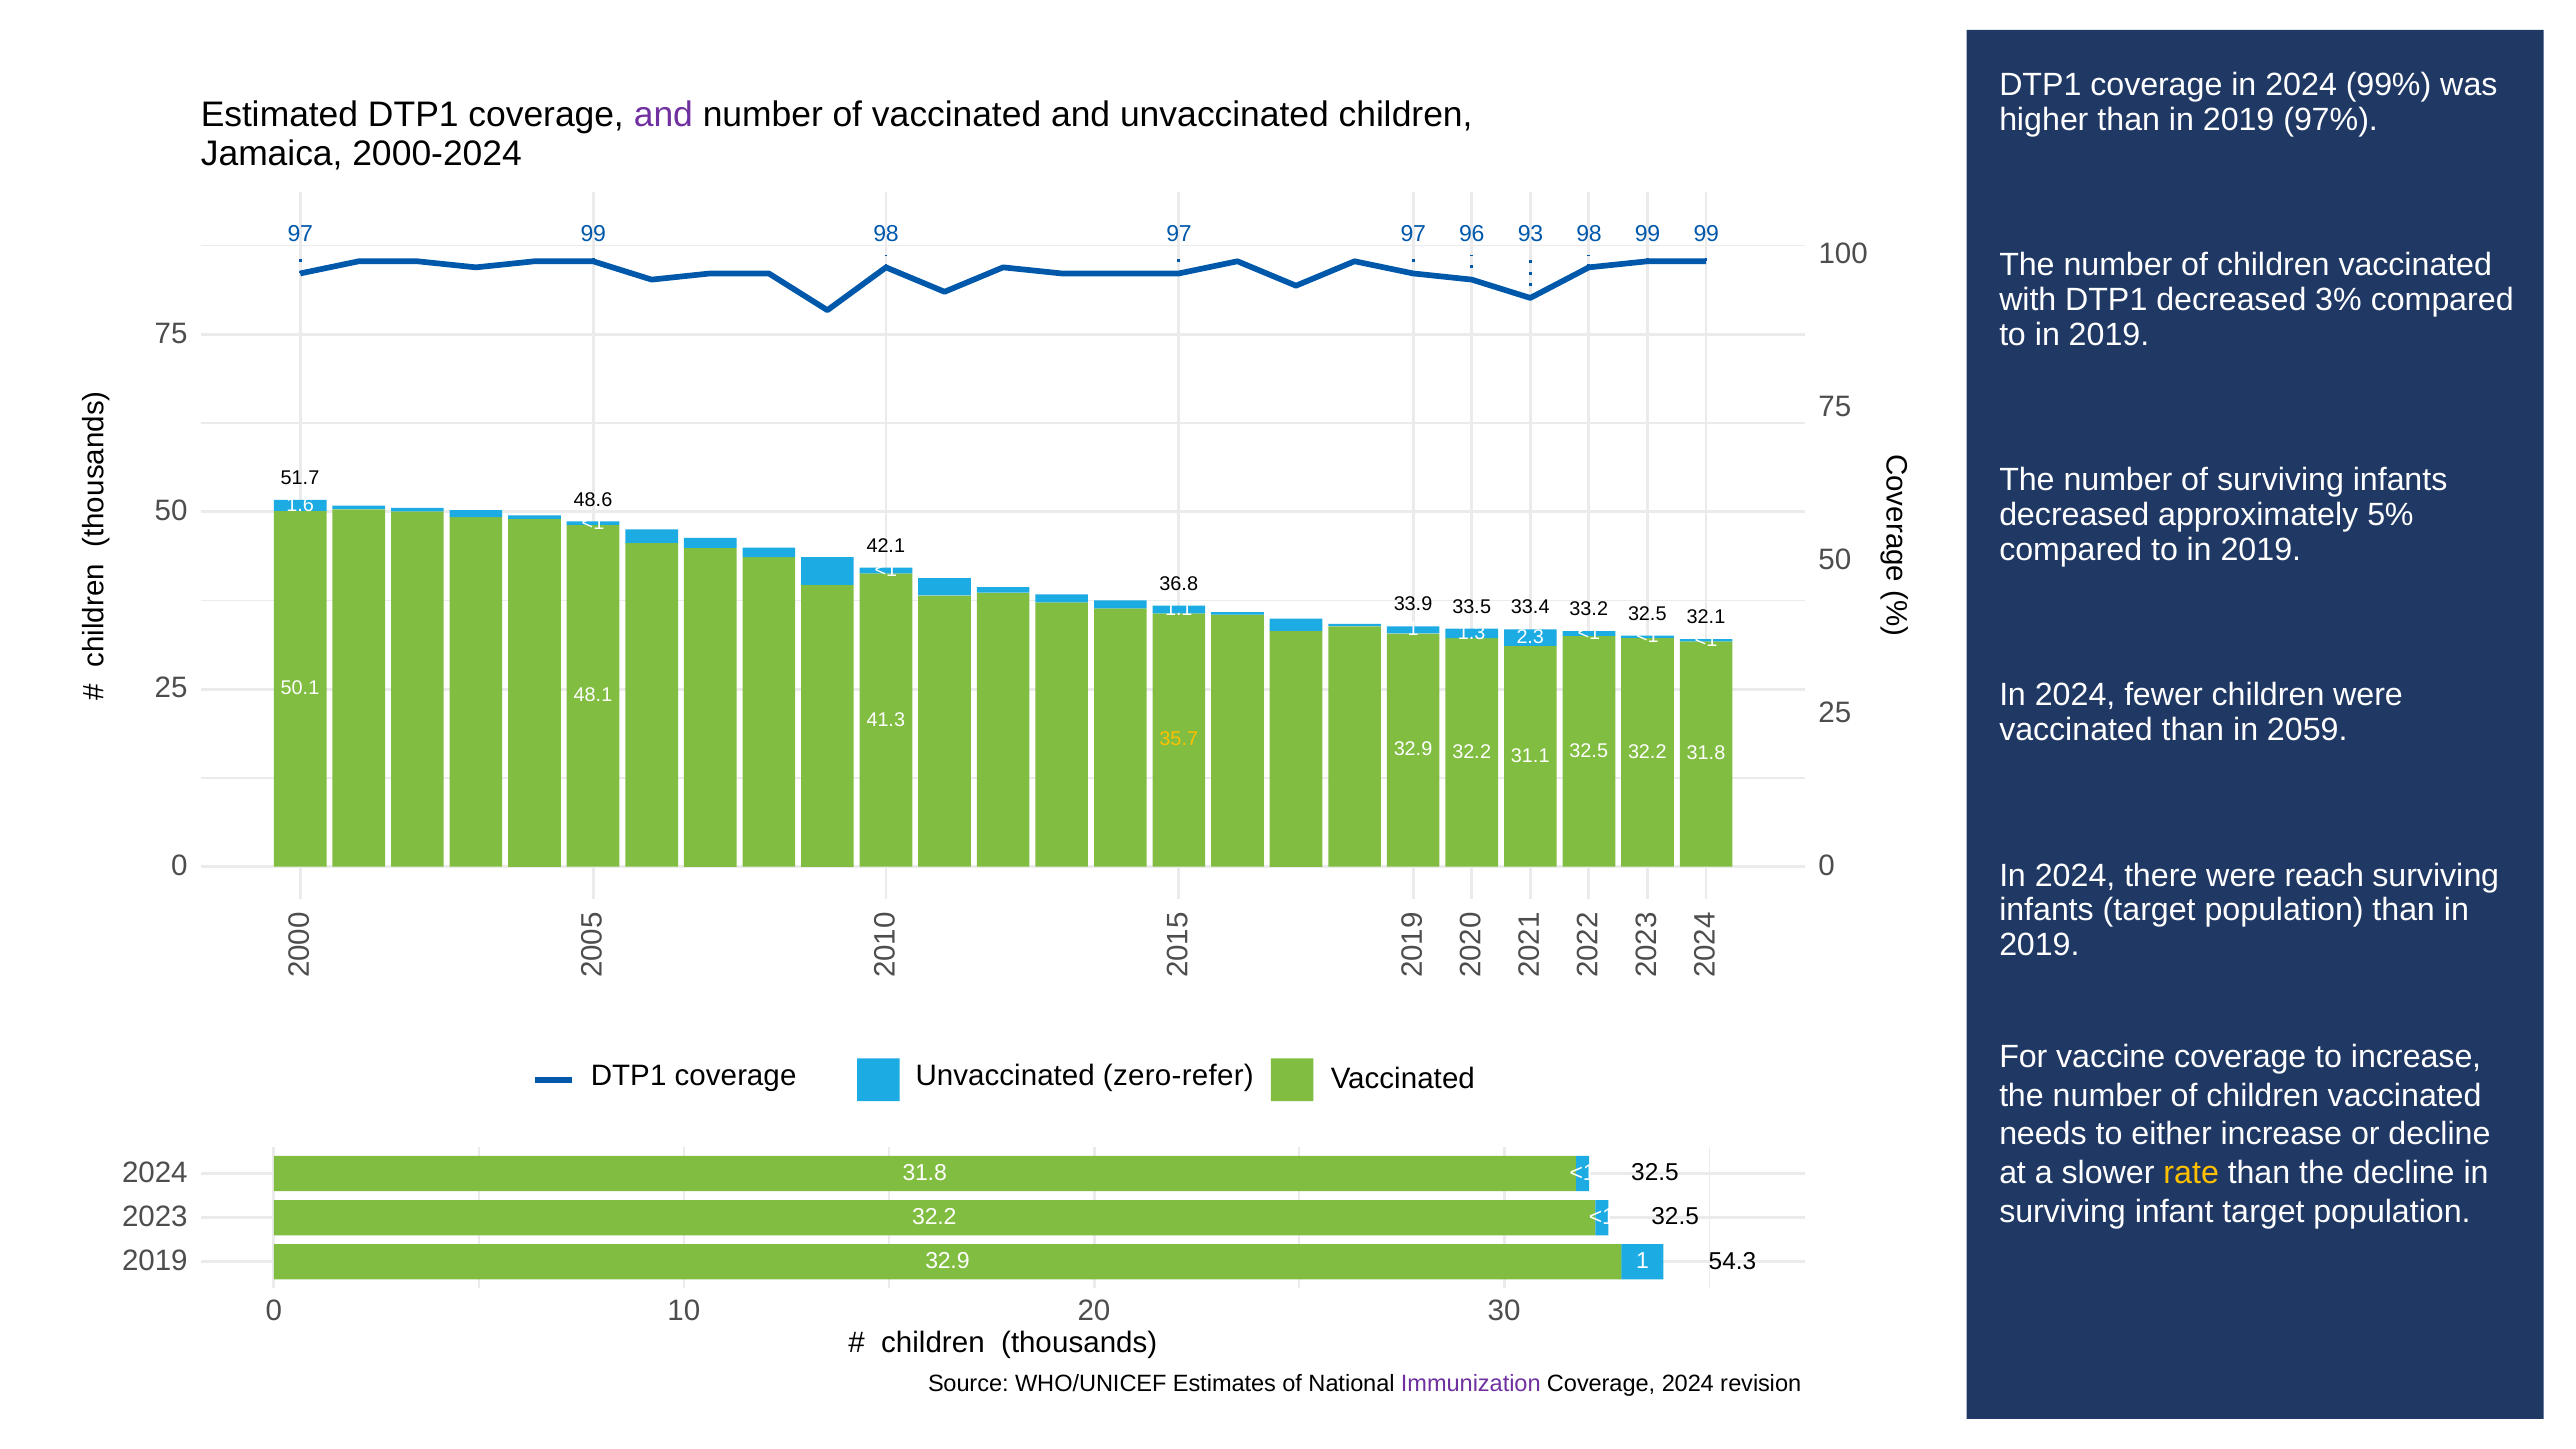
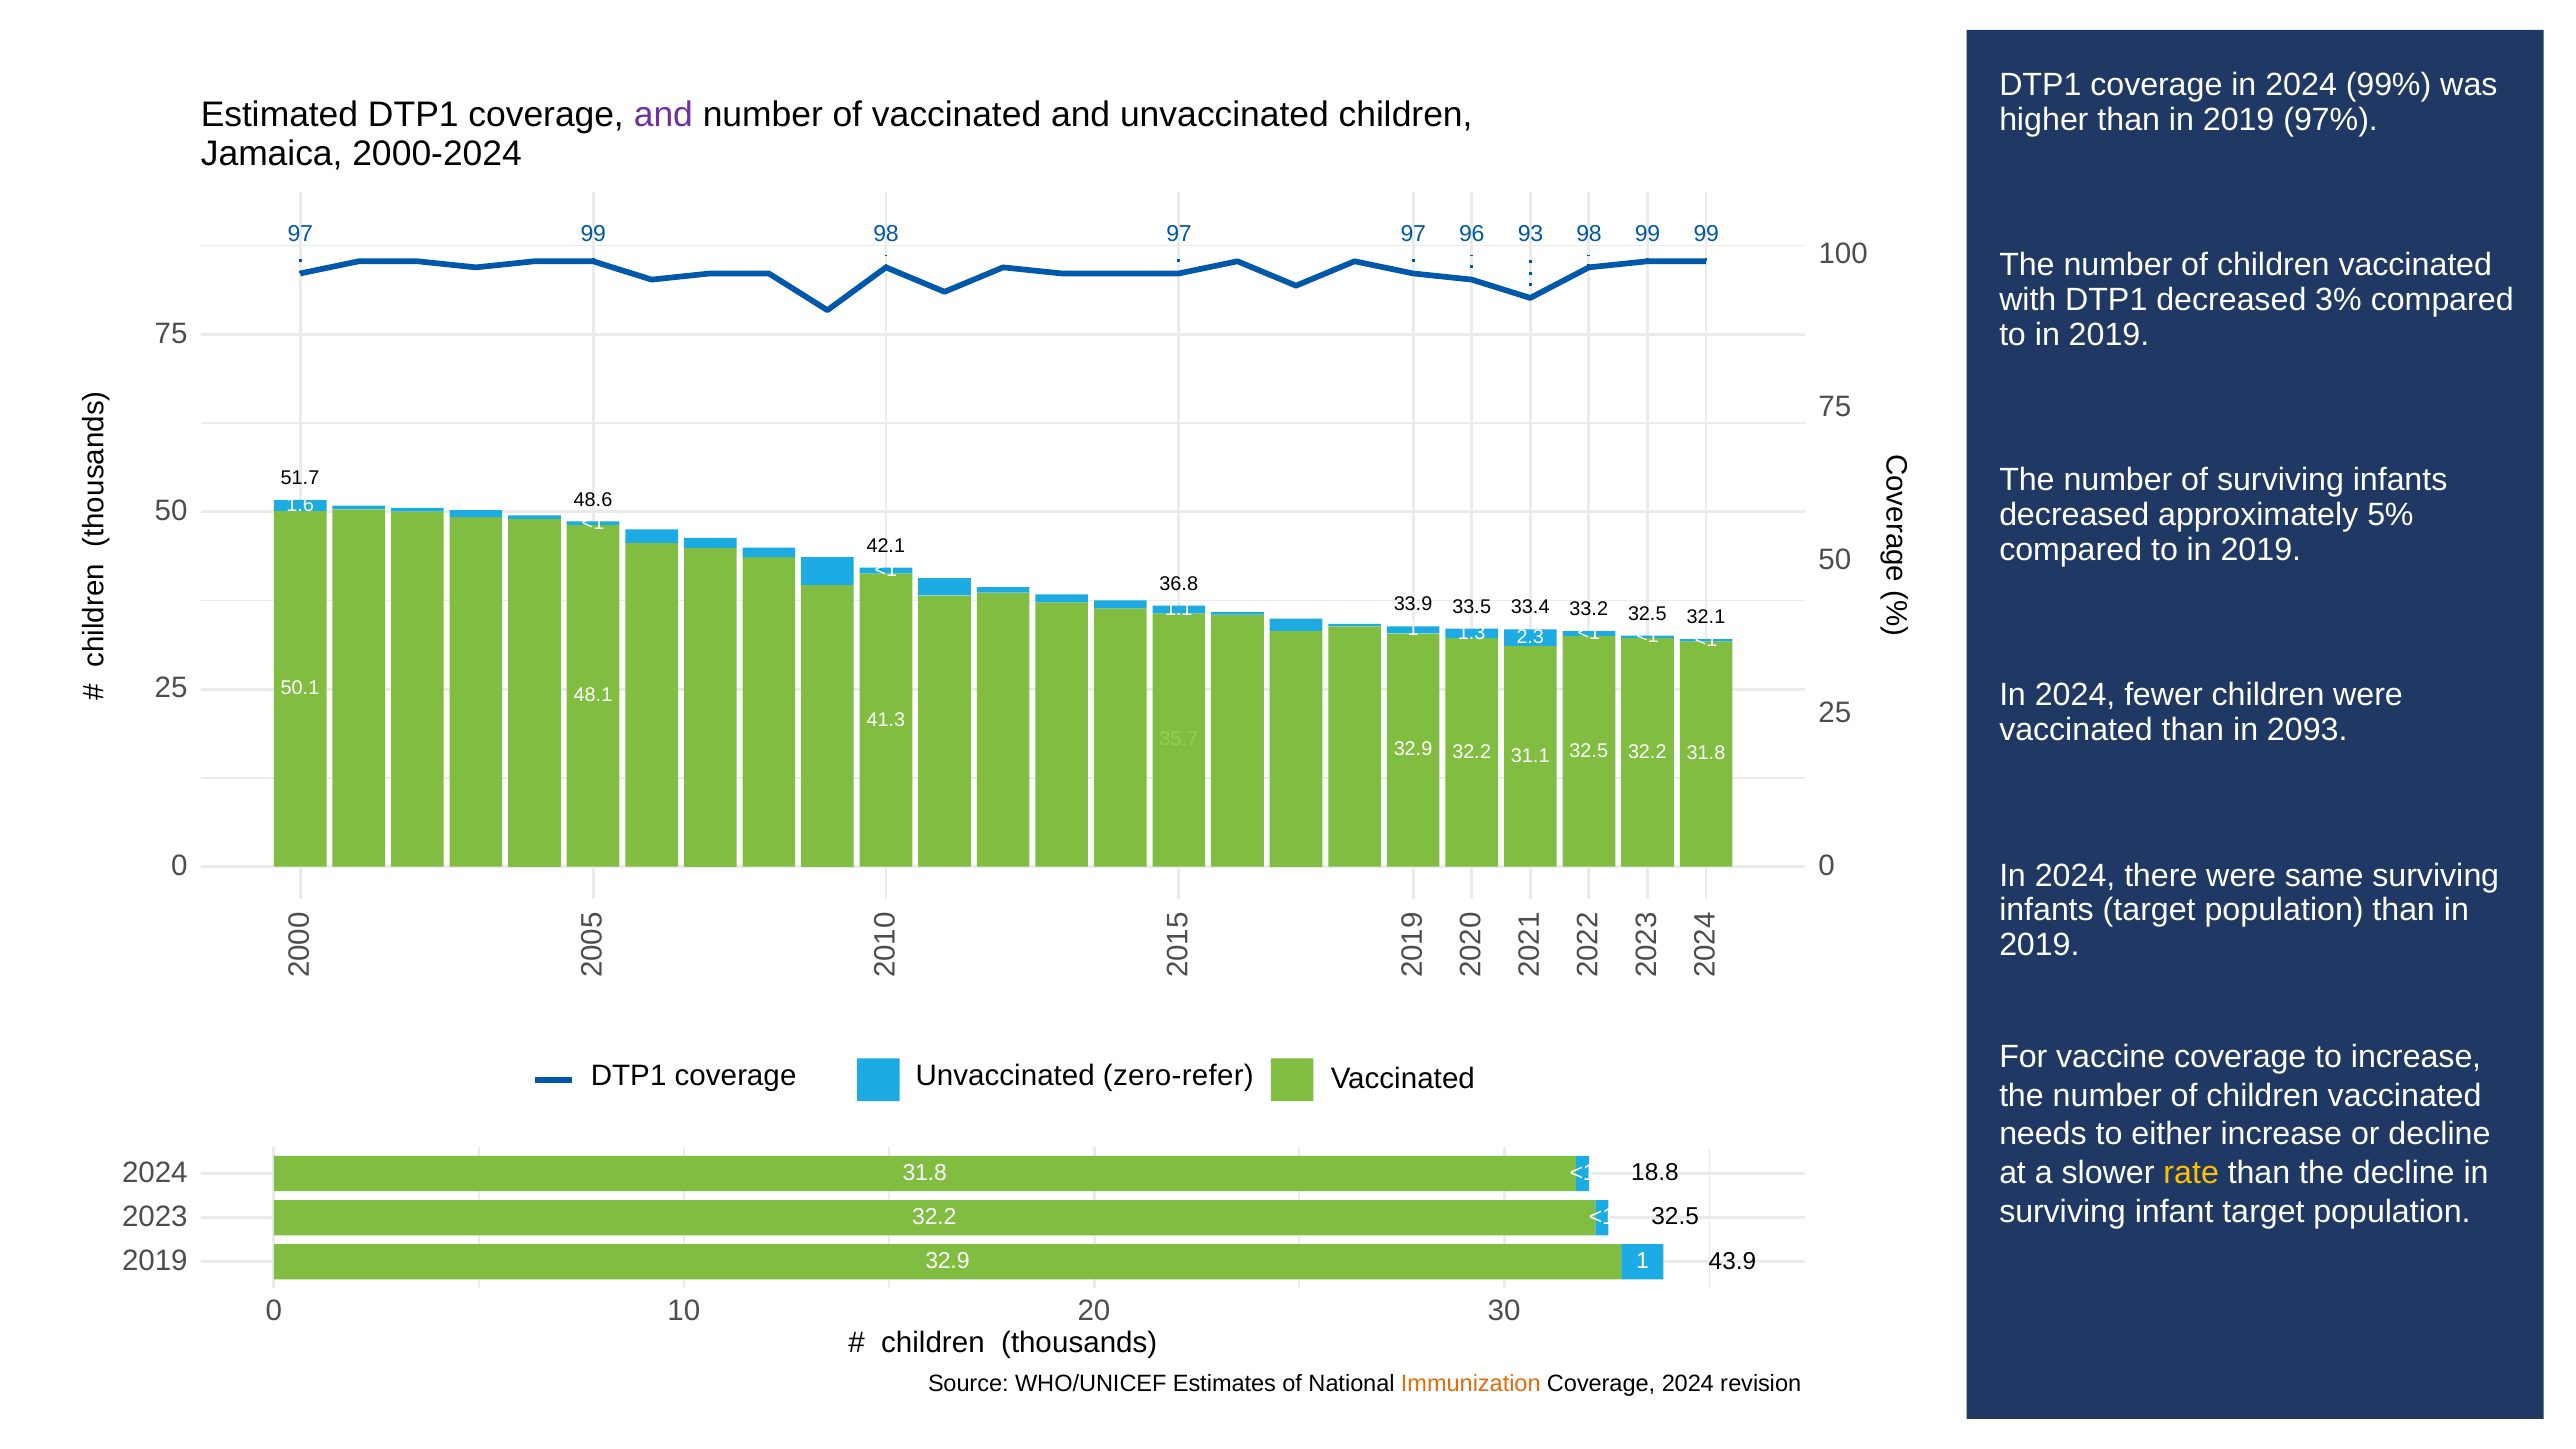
2059: 2059 -> 2093 (2307, 730)
35.7 colour: yellow -> light green (1179, 739)
reach: reach -> same (2324, 876)
32.5: 32.5 -> 18.8 (1655, 1173)
54.3: 54.3 -> 43.9 (1732, 1261)
Immunization colour: purple -> orange (1471, 1383)
